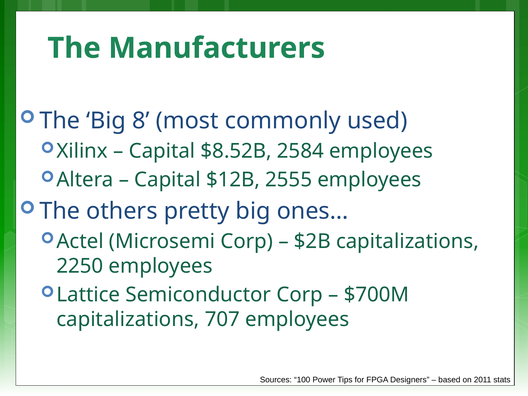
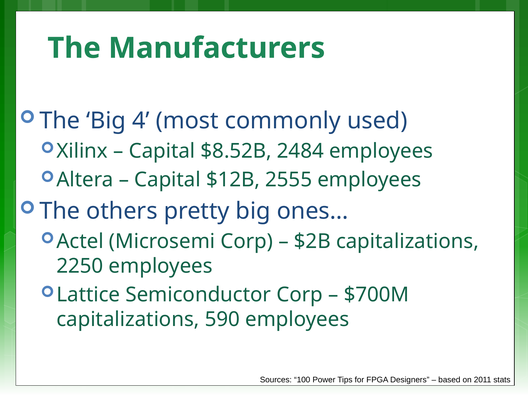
8: 8 -> 4 (141, 121)
2584: 2584 -> 2484 (300, 151)
707: 707 -> 590 (222, 319)
